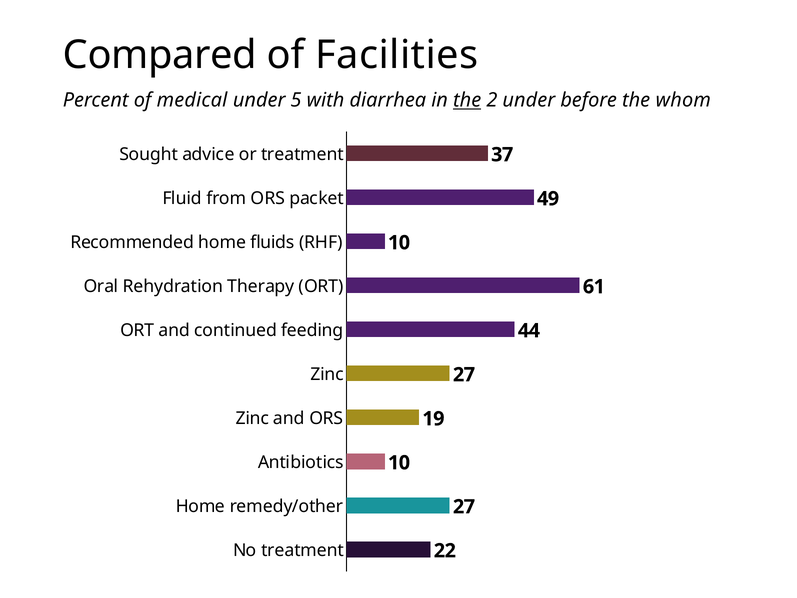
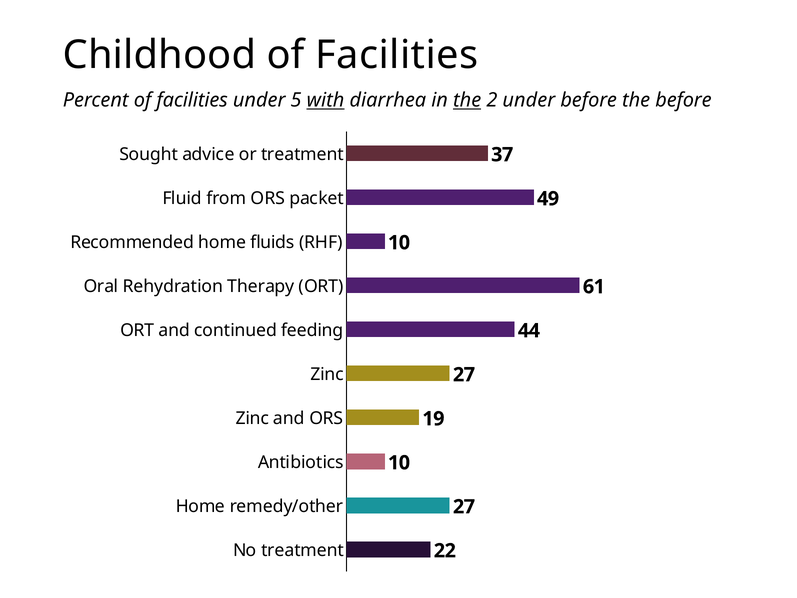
Compared: Compared -> Childhood (160, 55)
Percent of medical: medical -> facilities (192, 100)
with underline: none -> present (326, 100)
the whom: whom -> before (683, 100)
